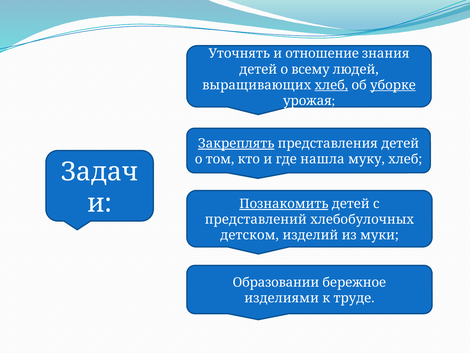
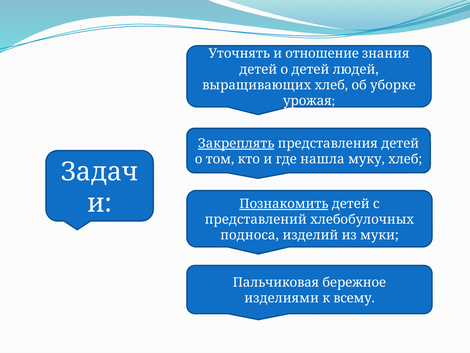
о всему: всему -> детей (310, 69)
хлеб underline: present -> none (331, 85)
уборке underline: present -> none (393, 85)
детском: детском -> подноса (250, 235)
Образовании: Образовании -> Пальчиковая (276, 282)
труде: труде -> всему (354, 298)
